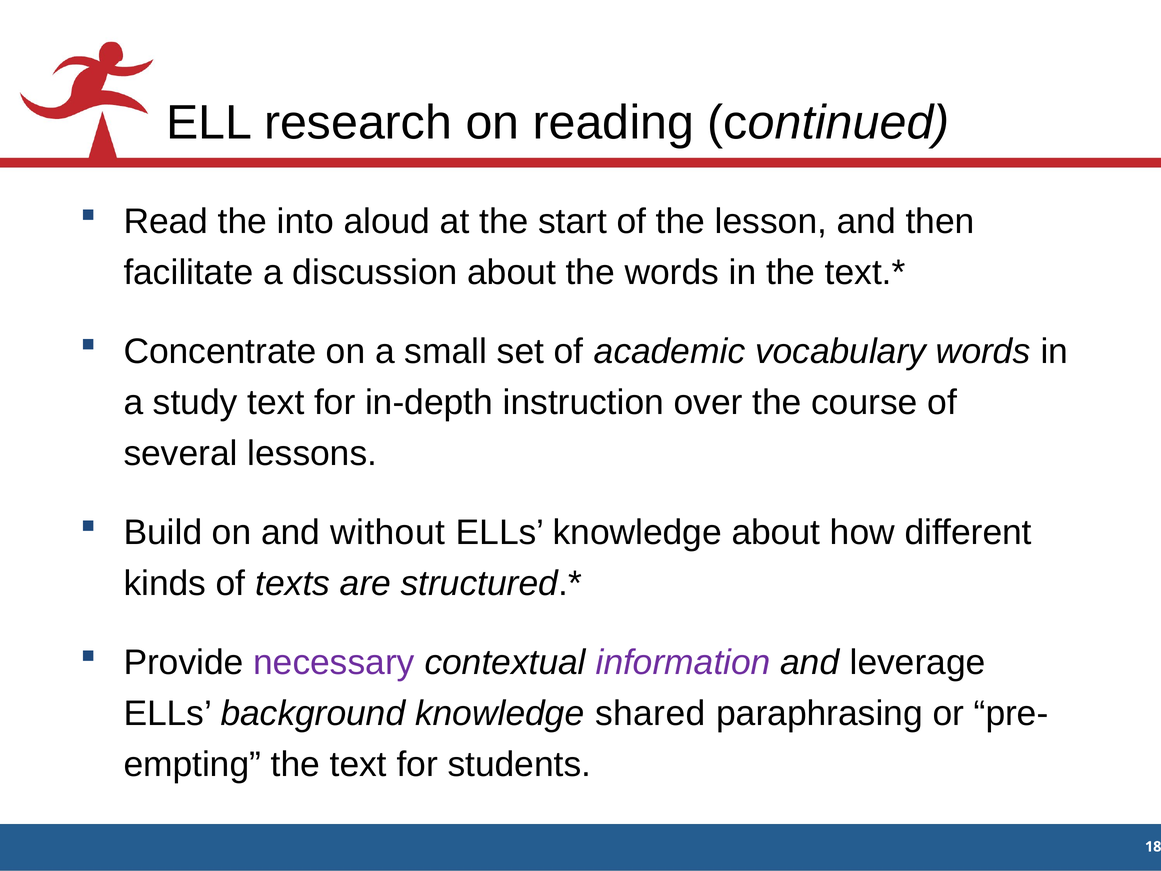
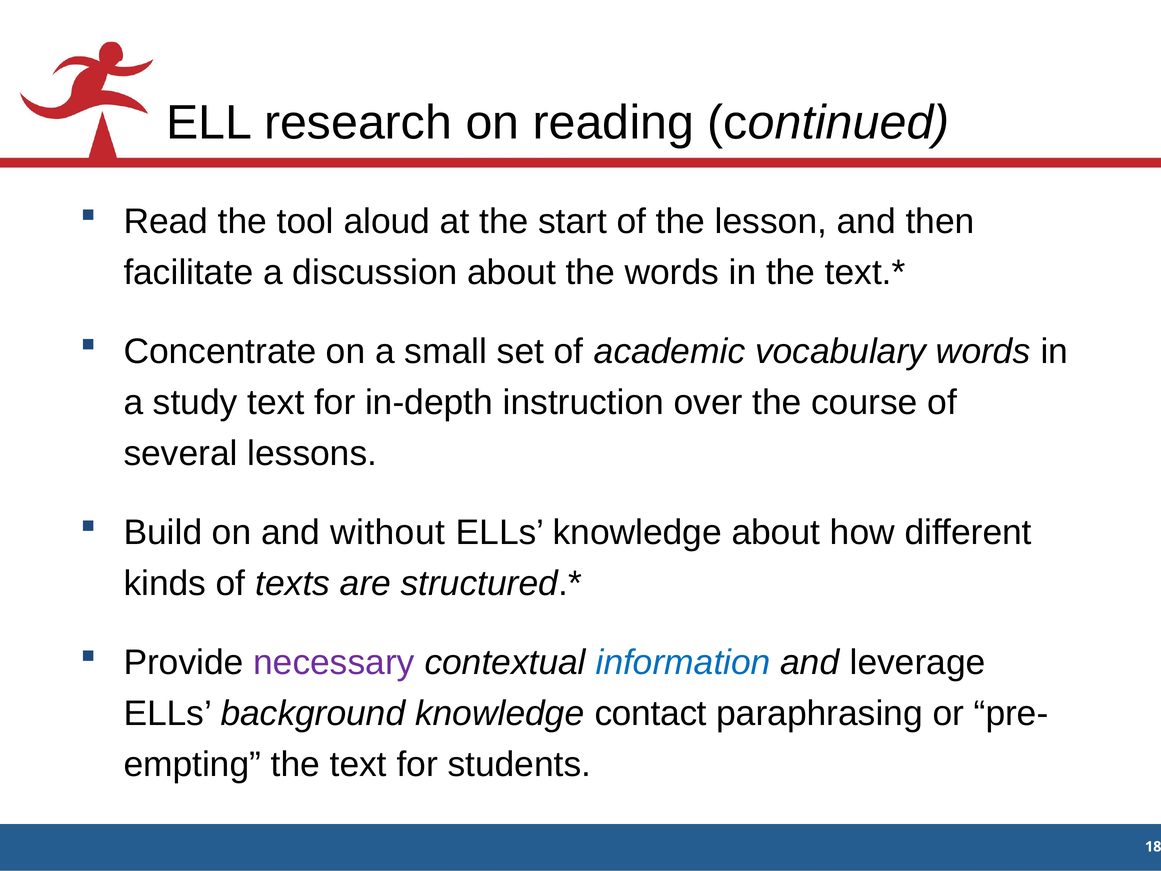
into: into -> tool (305, 222)
information colour: purple -> blue (683, 662)
shared: shared -> contact (651, 714)
